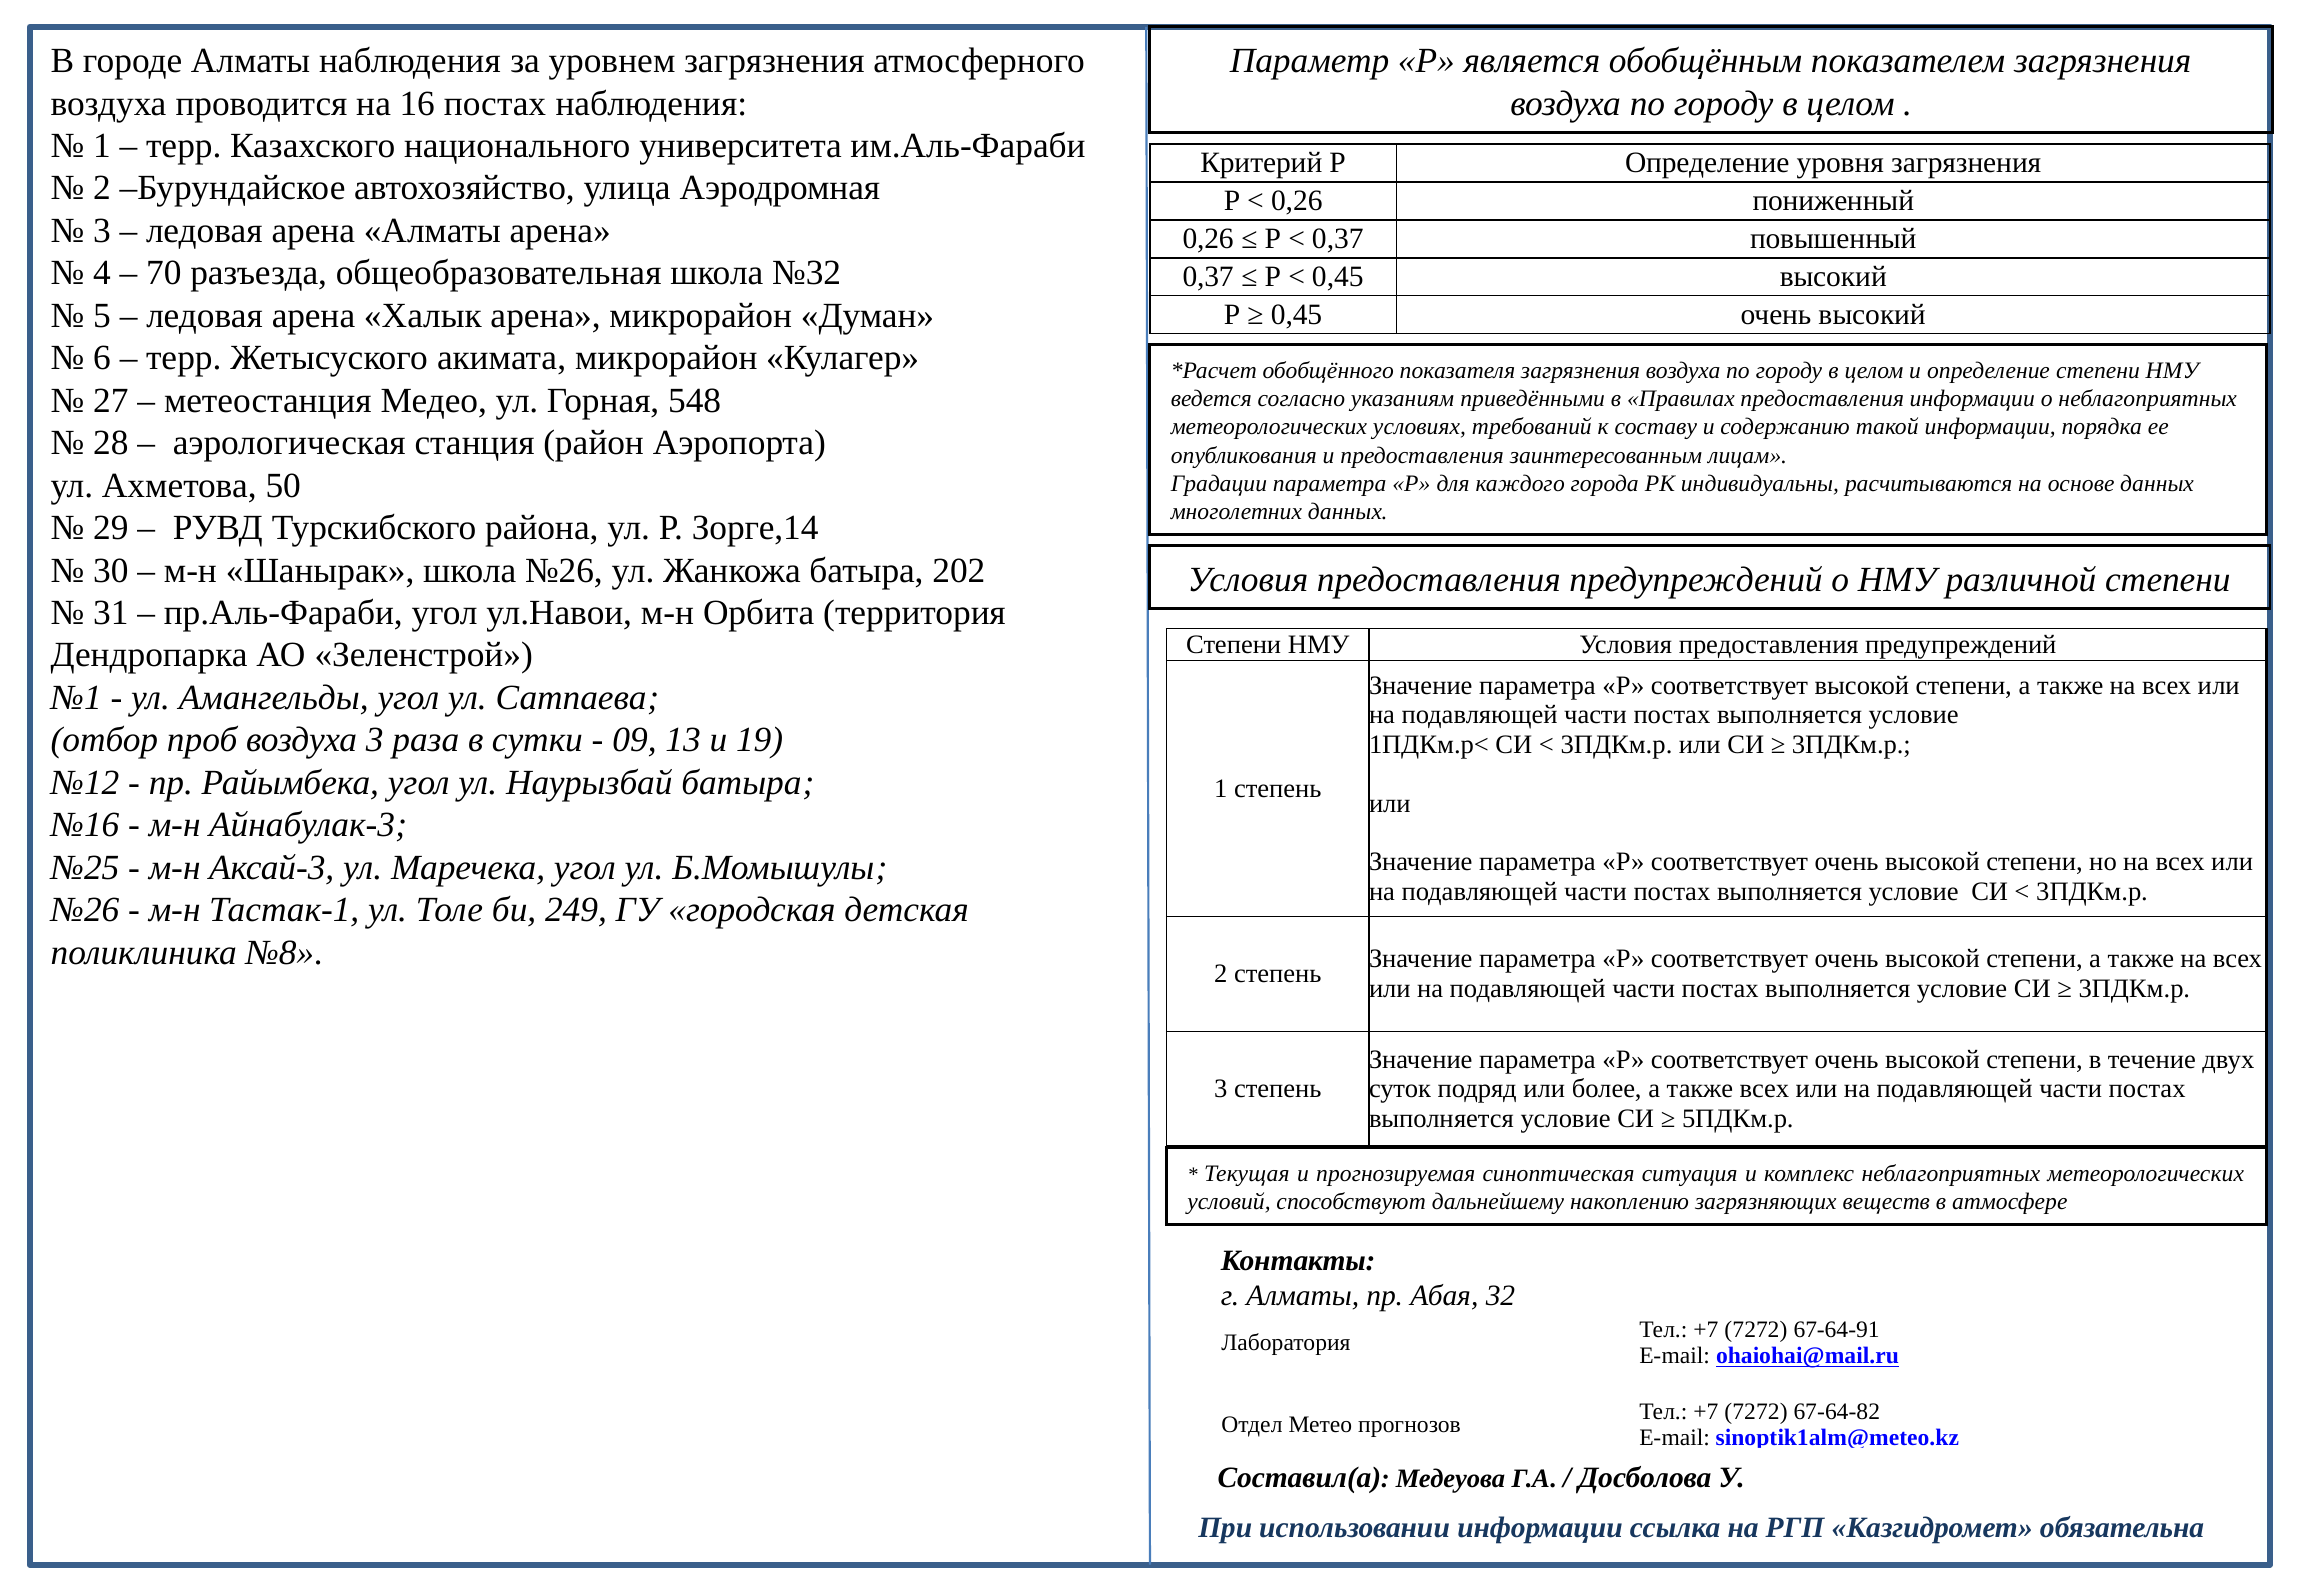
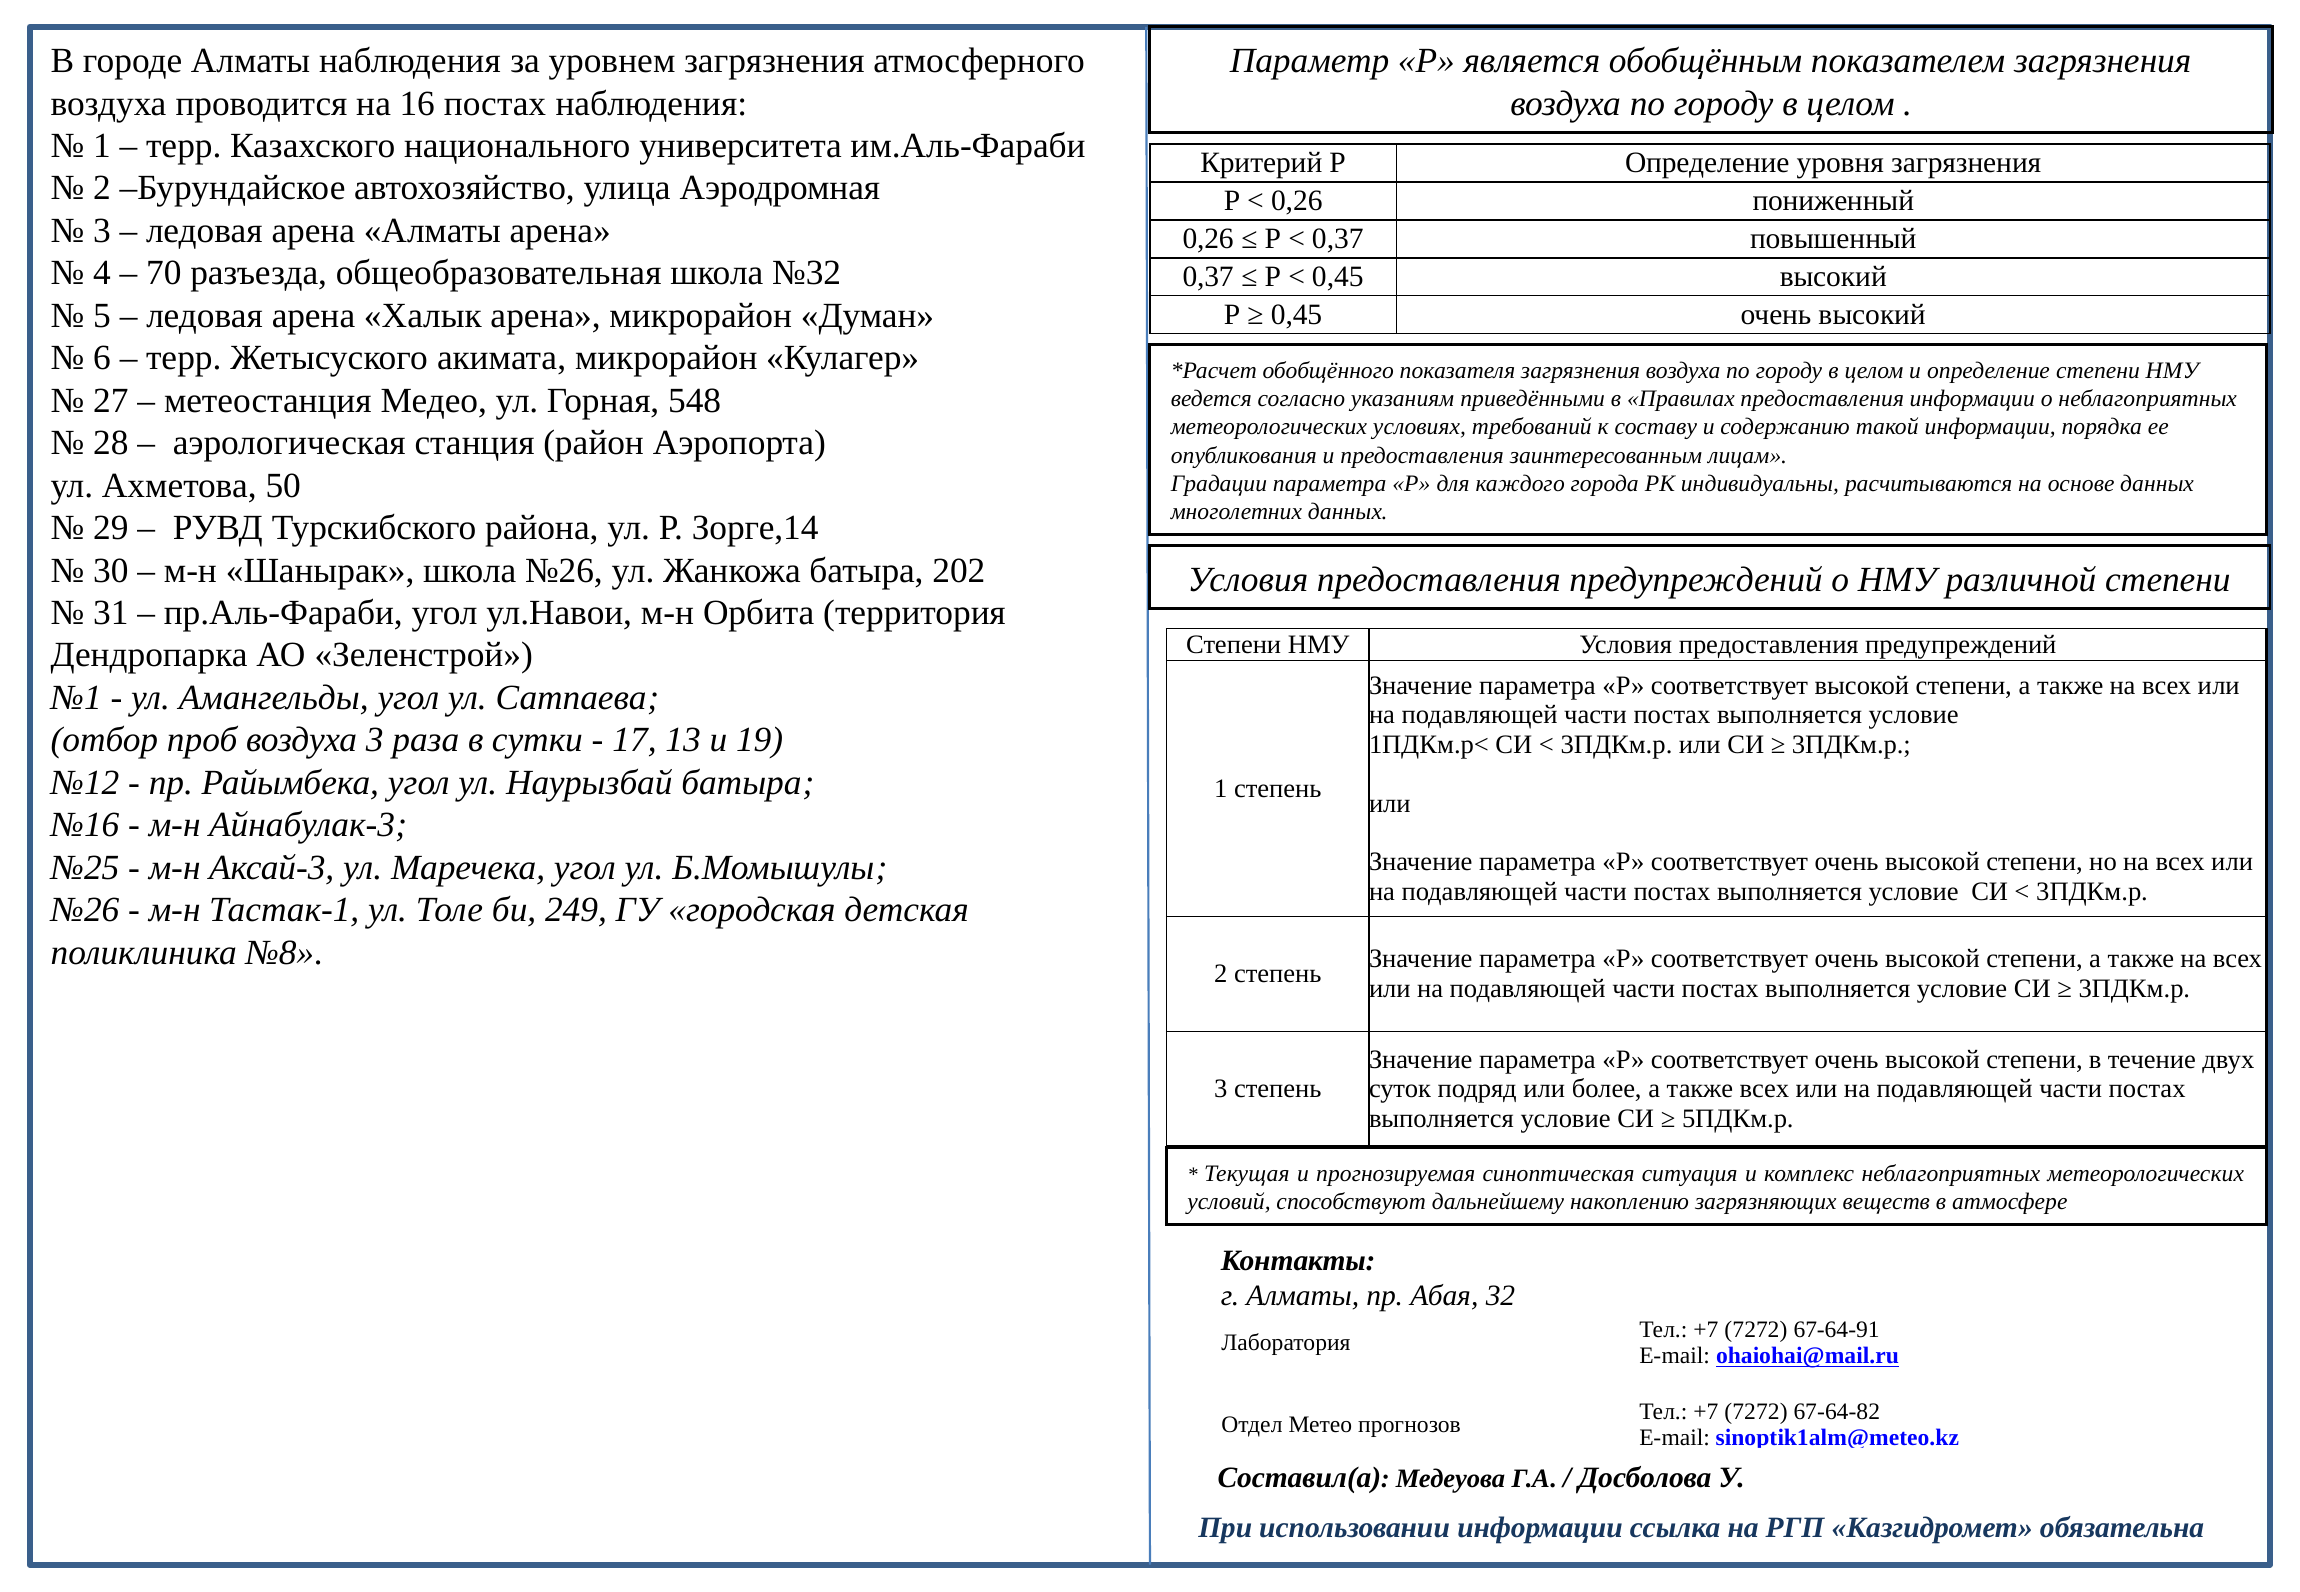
09: 09 -> 17 (635, 740)
